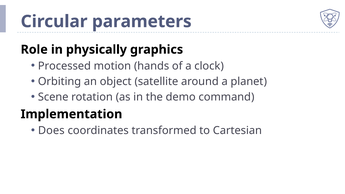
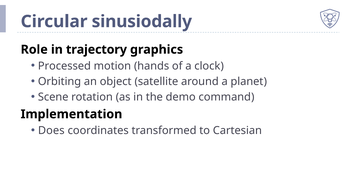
parameters: parameters -> sinusiodally (142, 22)
physically: physically -> trajectory (96, 50)
